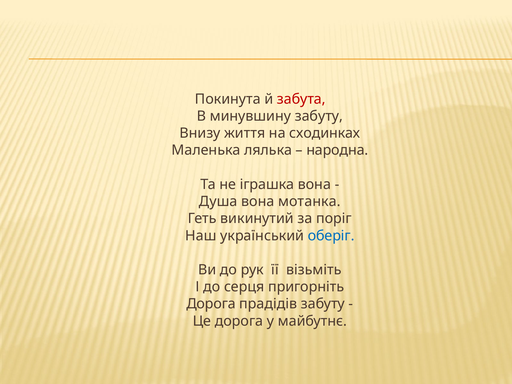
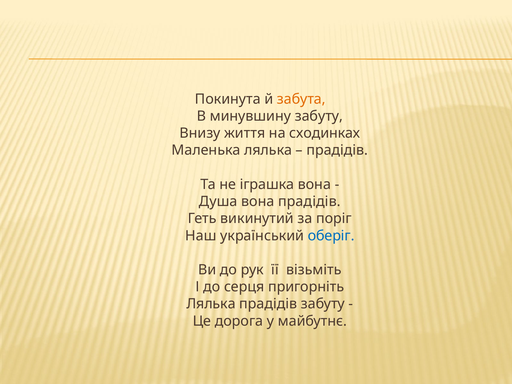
забута colour: red -> orange (301, 99)
народна: народна -> прадідів (337, 150)
вона мотанка: мотанка -> прадідів (309, 202)
Дорога: Дорога -> Лялька (211, 304)
